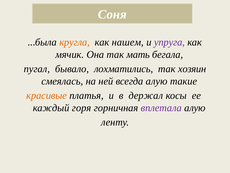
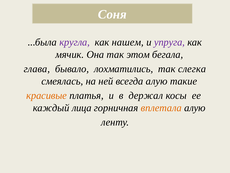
кругла colour: orange -> purple (75, 42)
мать: мать -> этом (138, 54)
пугал: пугал -> глава (37, 69)
хозяин: хозяин -> слегка (192, 69)
горя: горя -> лица (82, 108)
вплетала colour: purple -> orange (161, 108)
